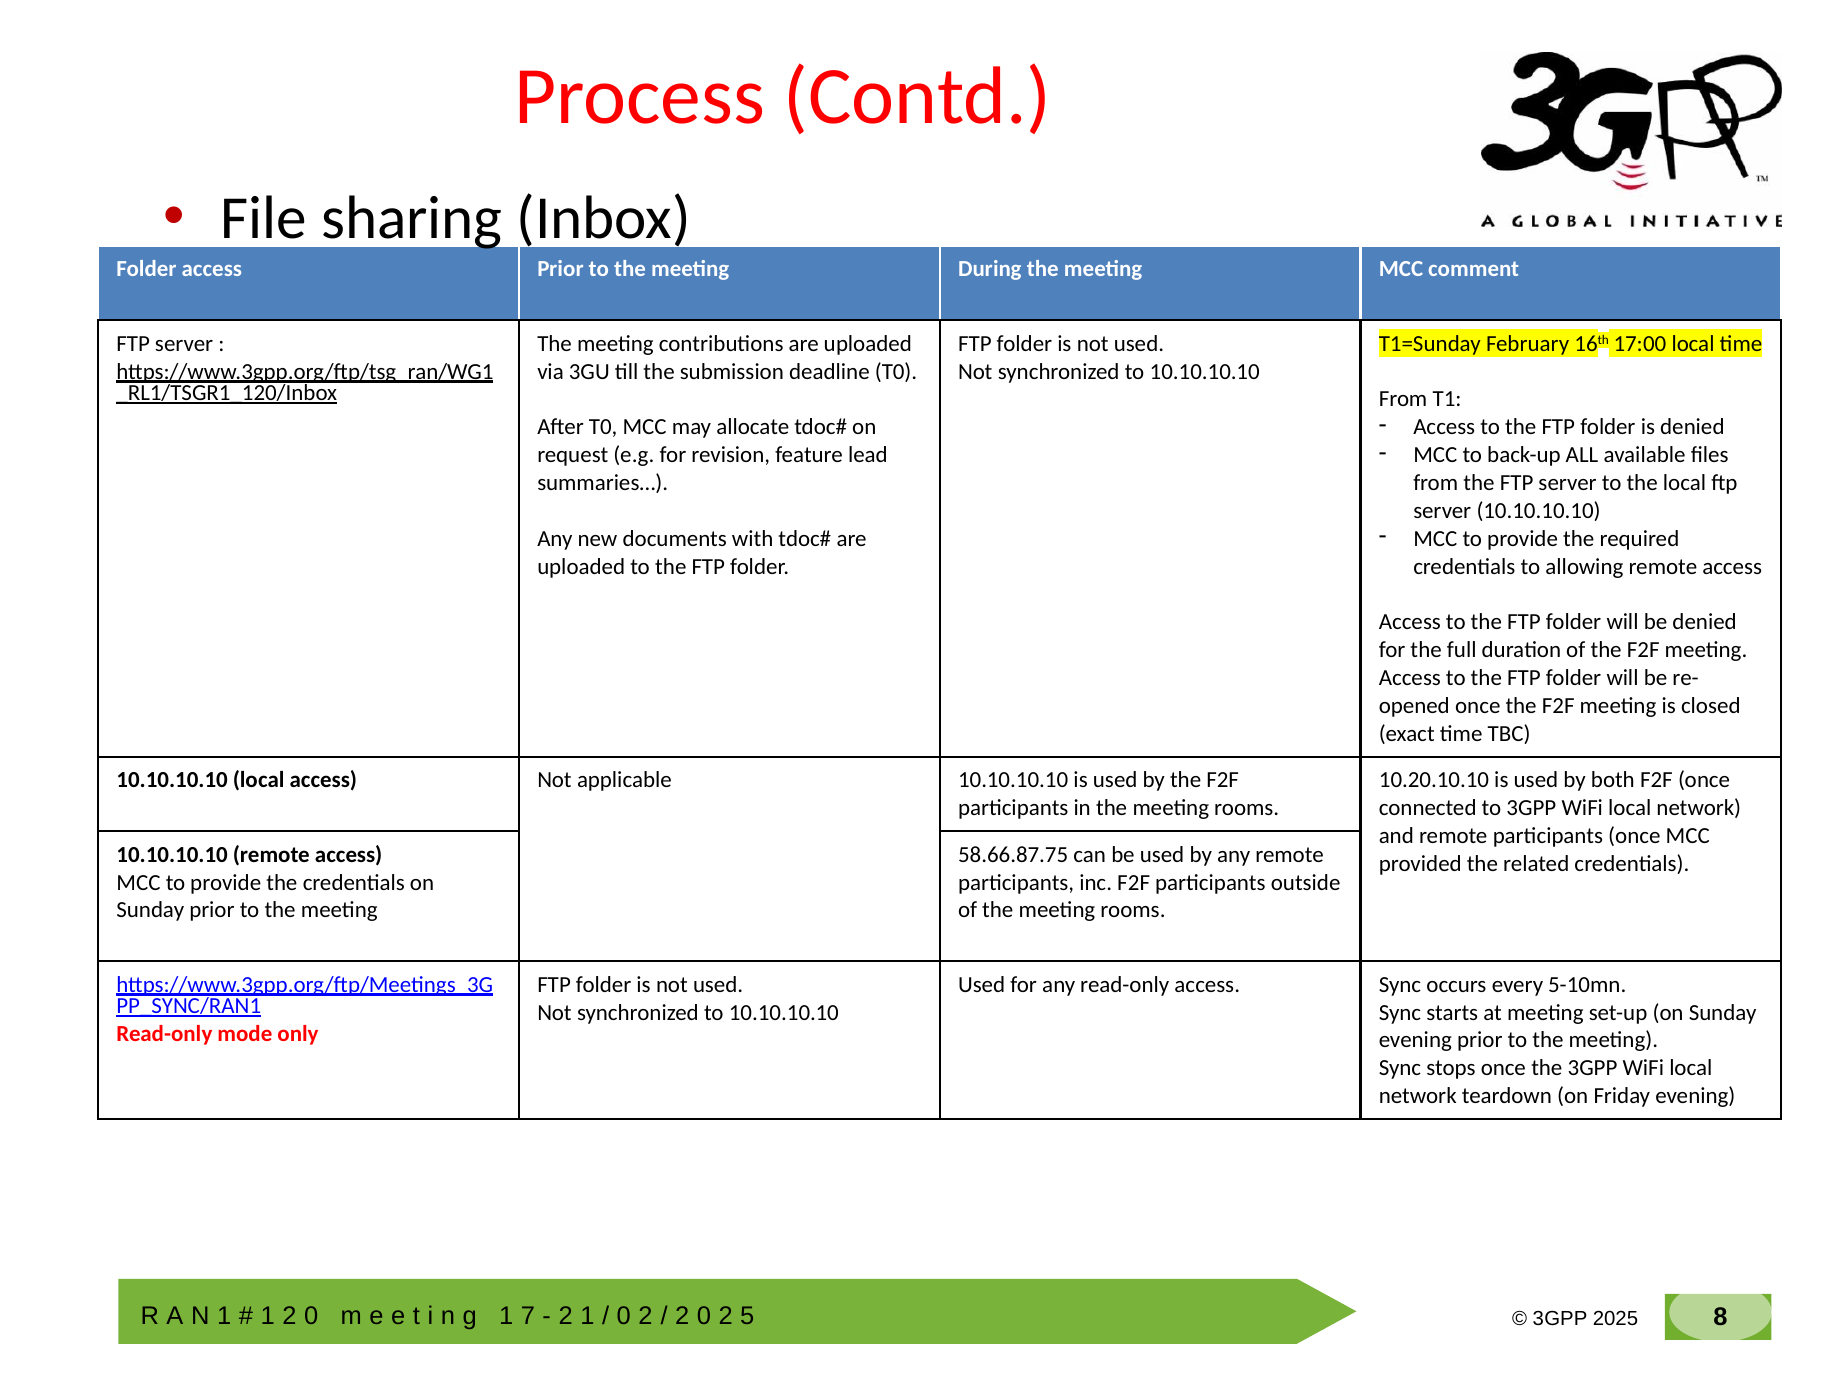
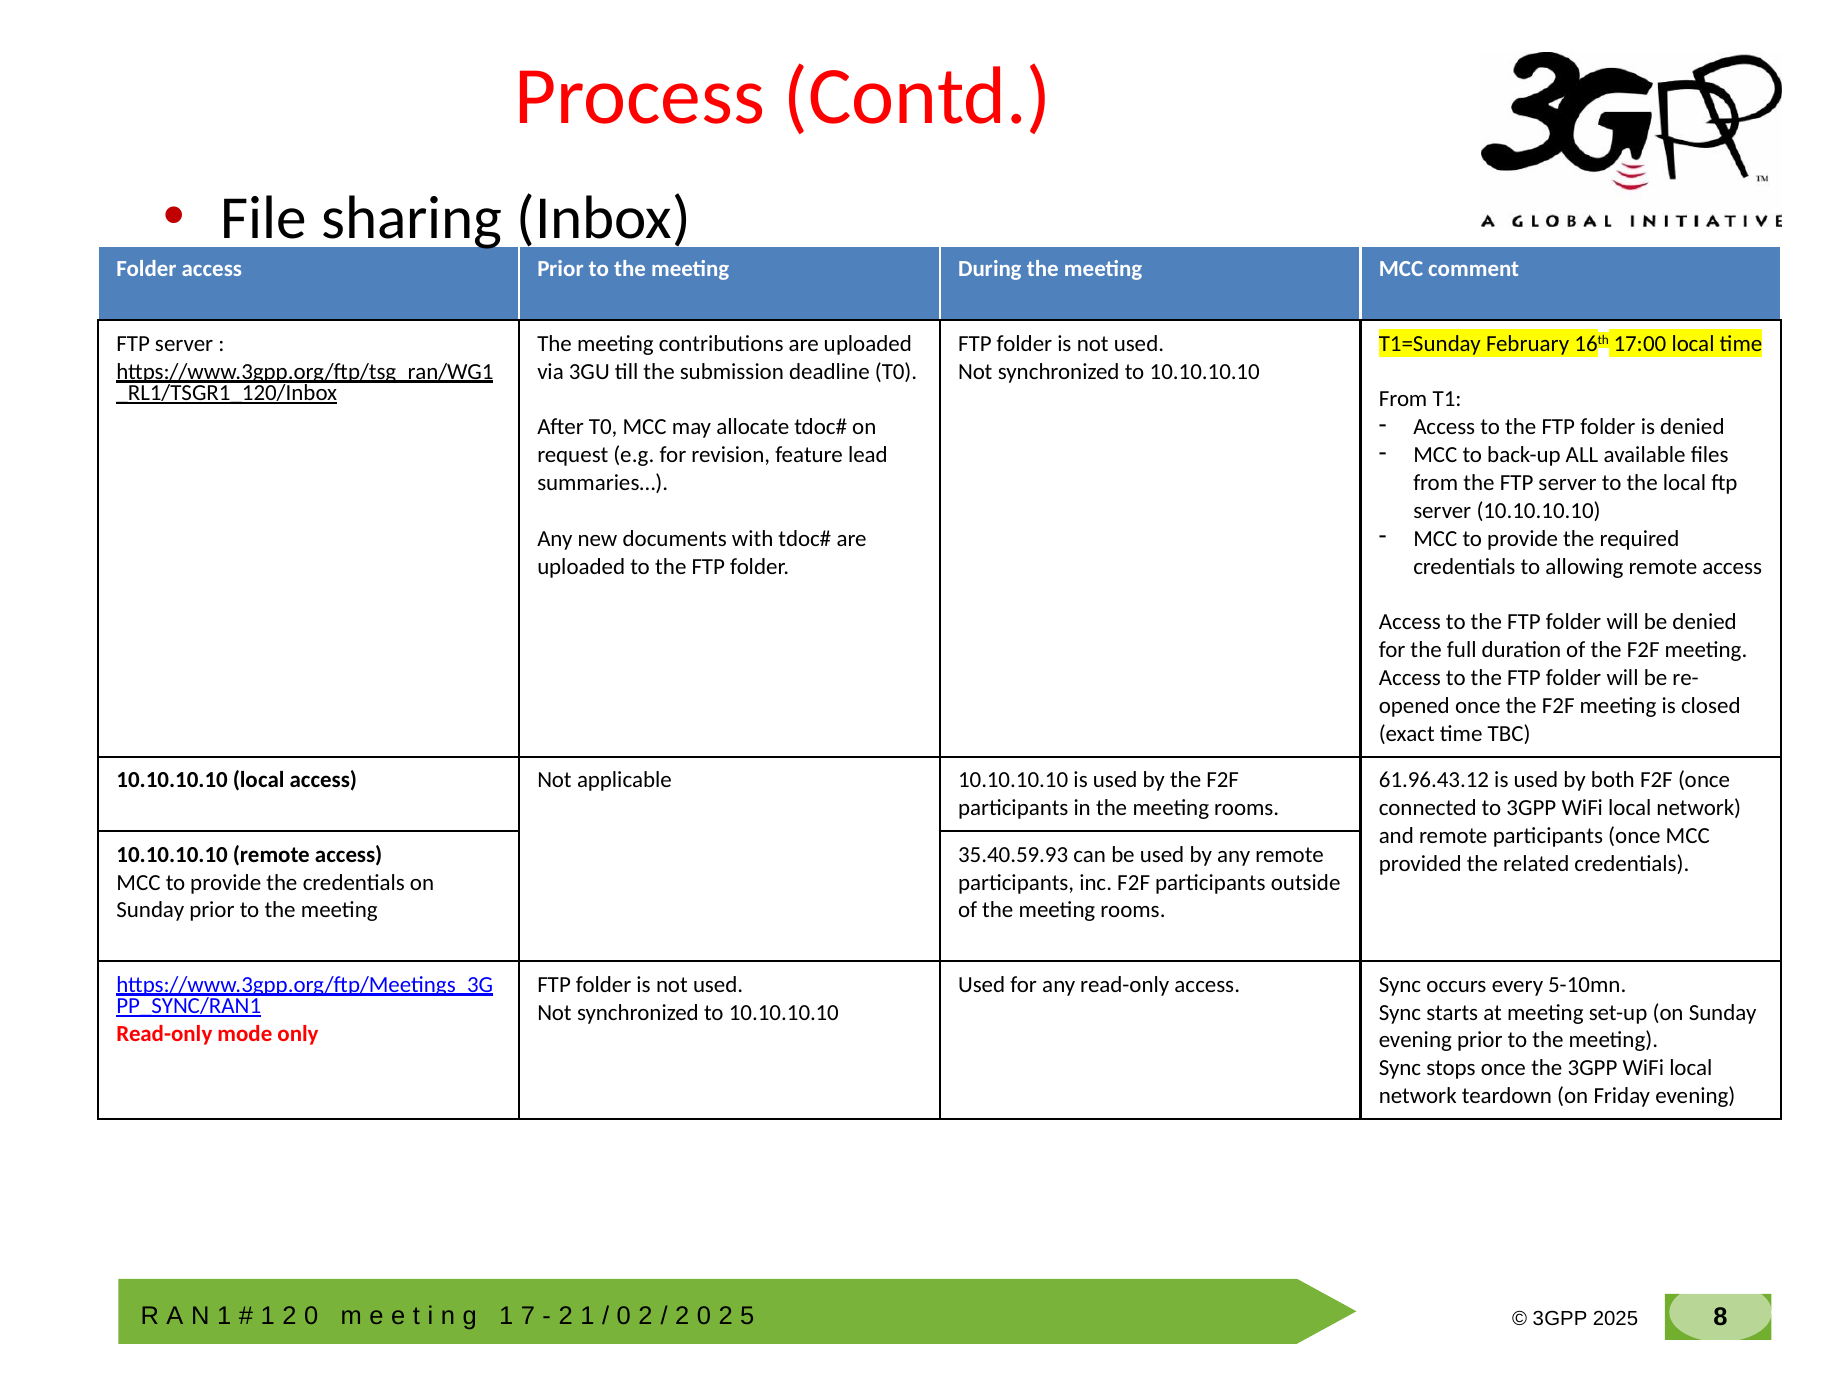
10.20.10.10: 10.20.10.10 -> 61.96.43.12 (1434, 780)
58.66.87.75: 58.66.87.75 -> 35.40.59.93 (1013, 855)
